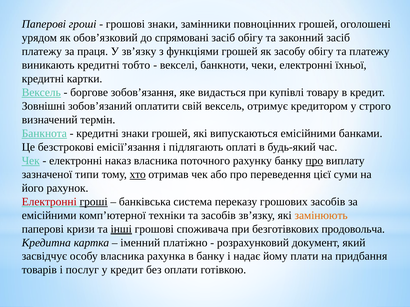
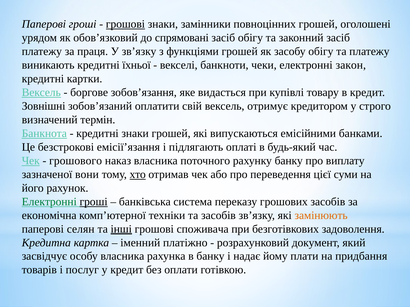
грошові underline: none -> present (125, 24)
тобто: тобто -> їхньої (136, 65)
їхньої: їхньої -> закон (351, 65)
електронні: електронні -> грошового (76, 161)
про underline: present -> none (314, 161)
типи: типи -> вони (87, 175)
Електронні colour: red -> green (49, 202)
емiсiйними: емiсiйними -> економічна (49, 216)
кризи: кризи -> селян (81, 229)
продовольча: продовольча -> задоволення (353, 229)
